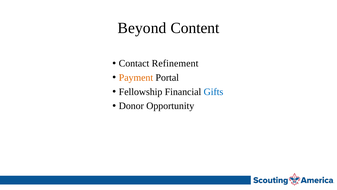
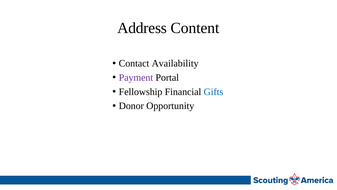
Beyond: Beyond -> Address (142, 28)
Refinement: Refinement -> Availability (175, 63)
Payment colour: orange -> purple (136, 77)
